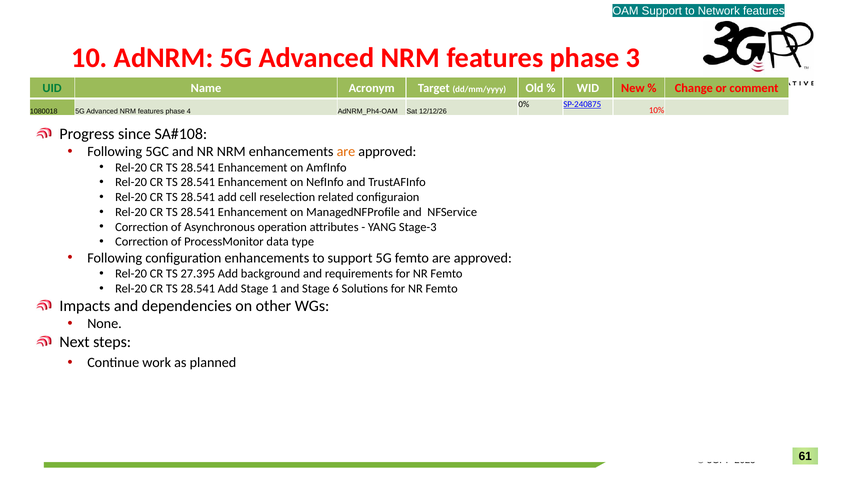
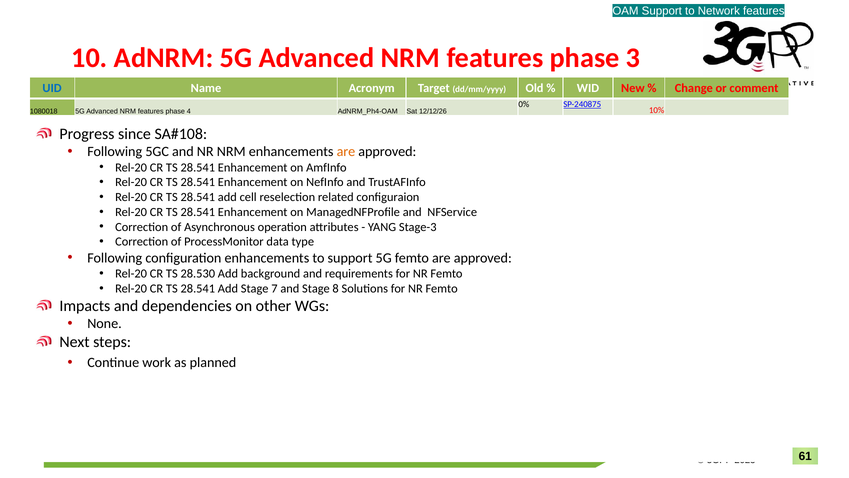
UID colour: green -> blue (52, 88)
27.395: 27.395 -> 28.530 (198, 273)
Stage 1: 1 -> 7 (274, 288)
Stage 6: 6 -> 8 (336, 288)
